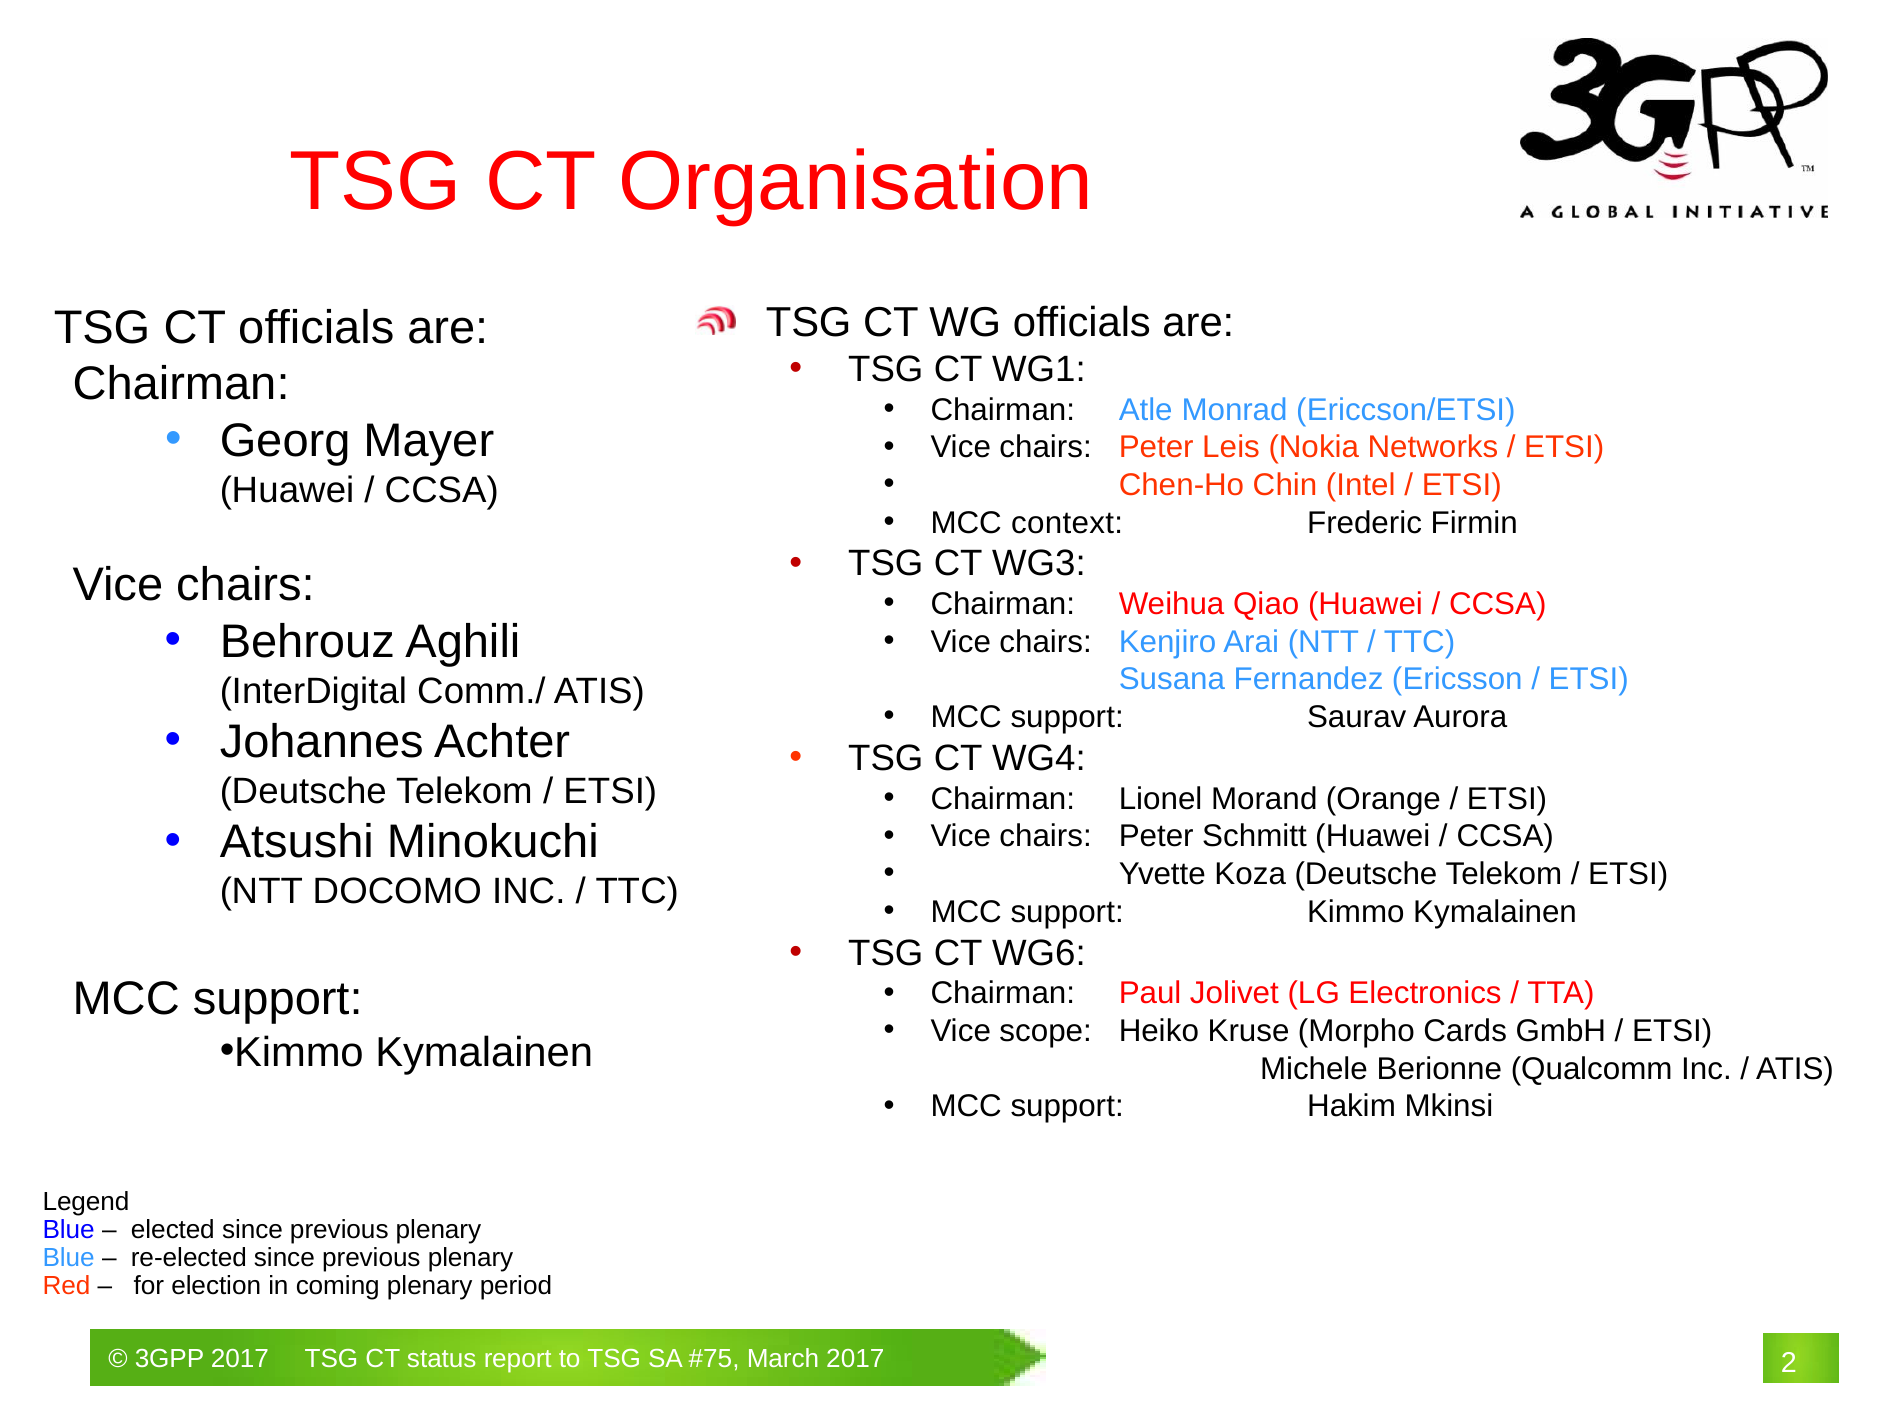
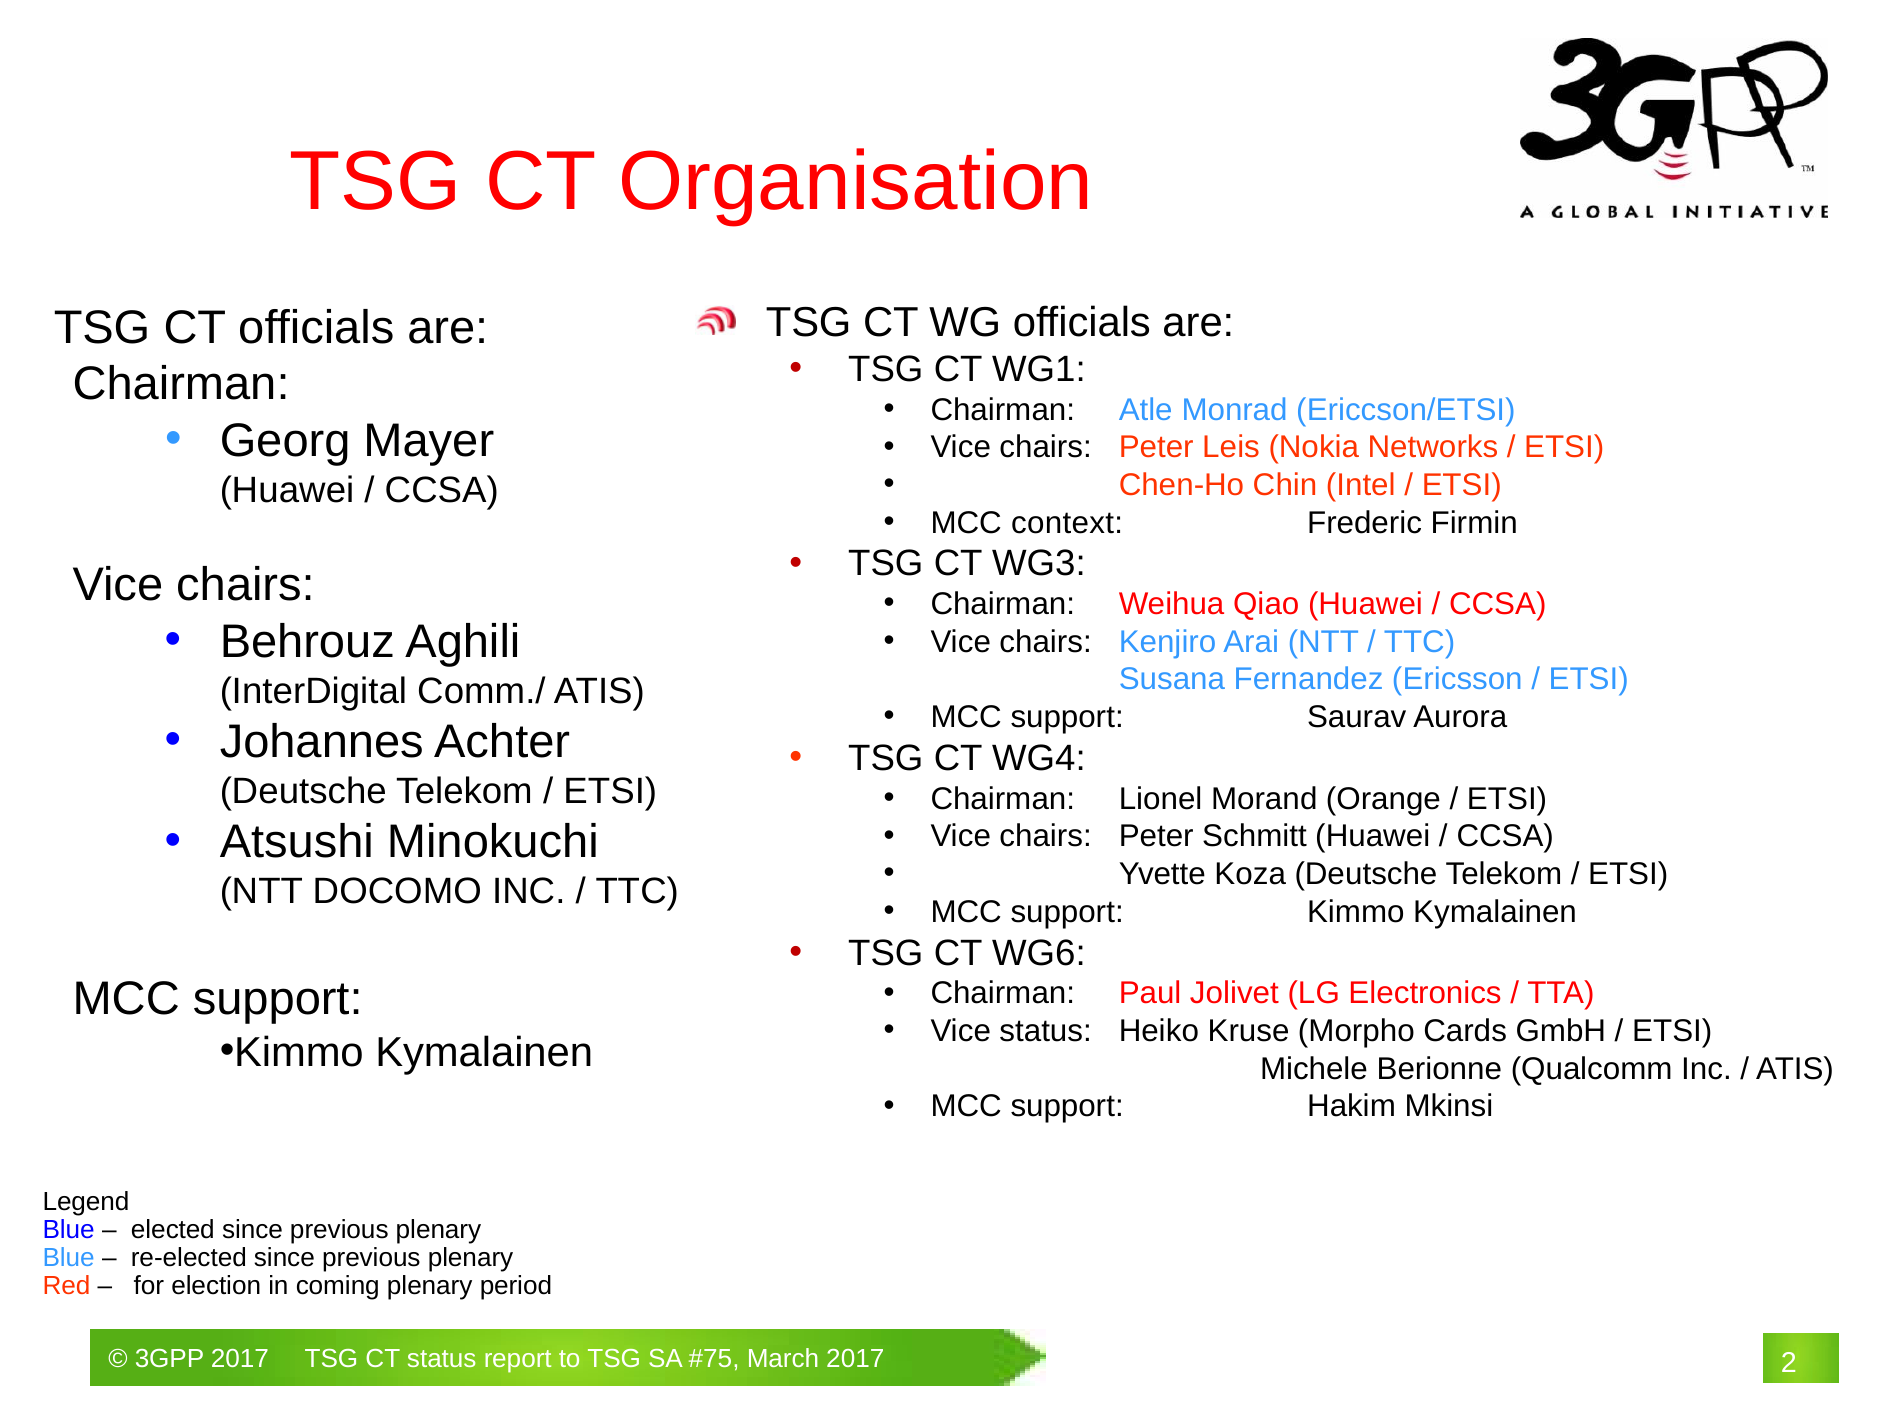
Vice scope: scope -> status (1046, 1031)
